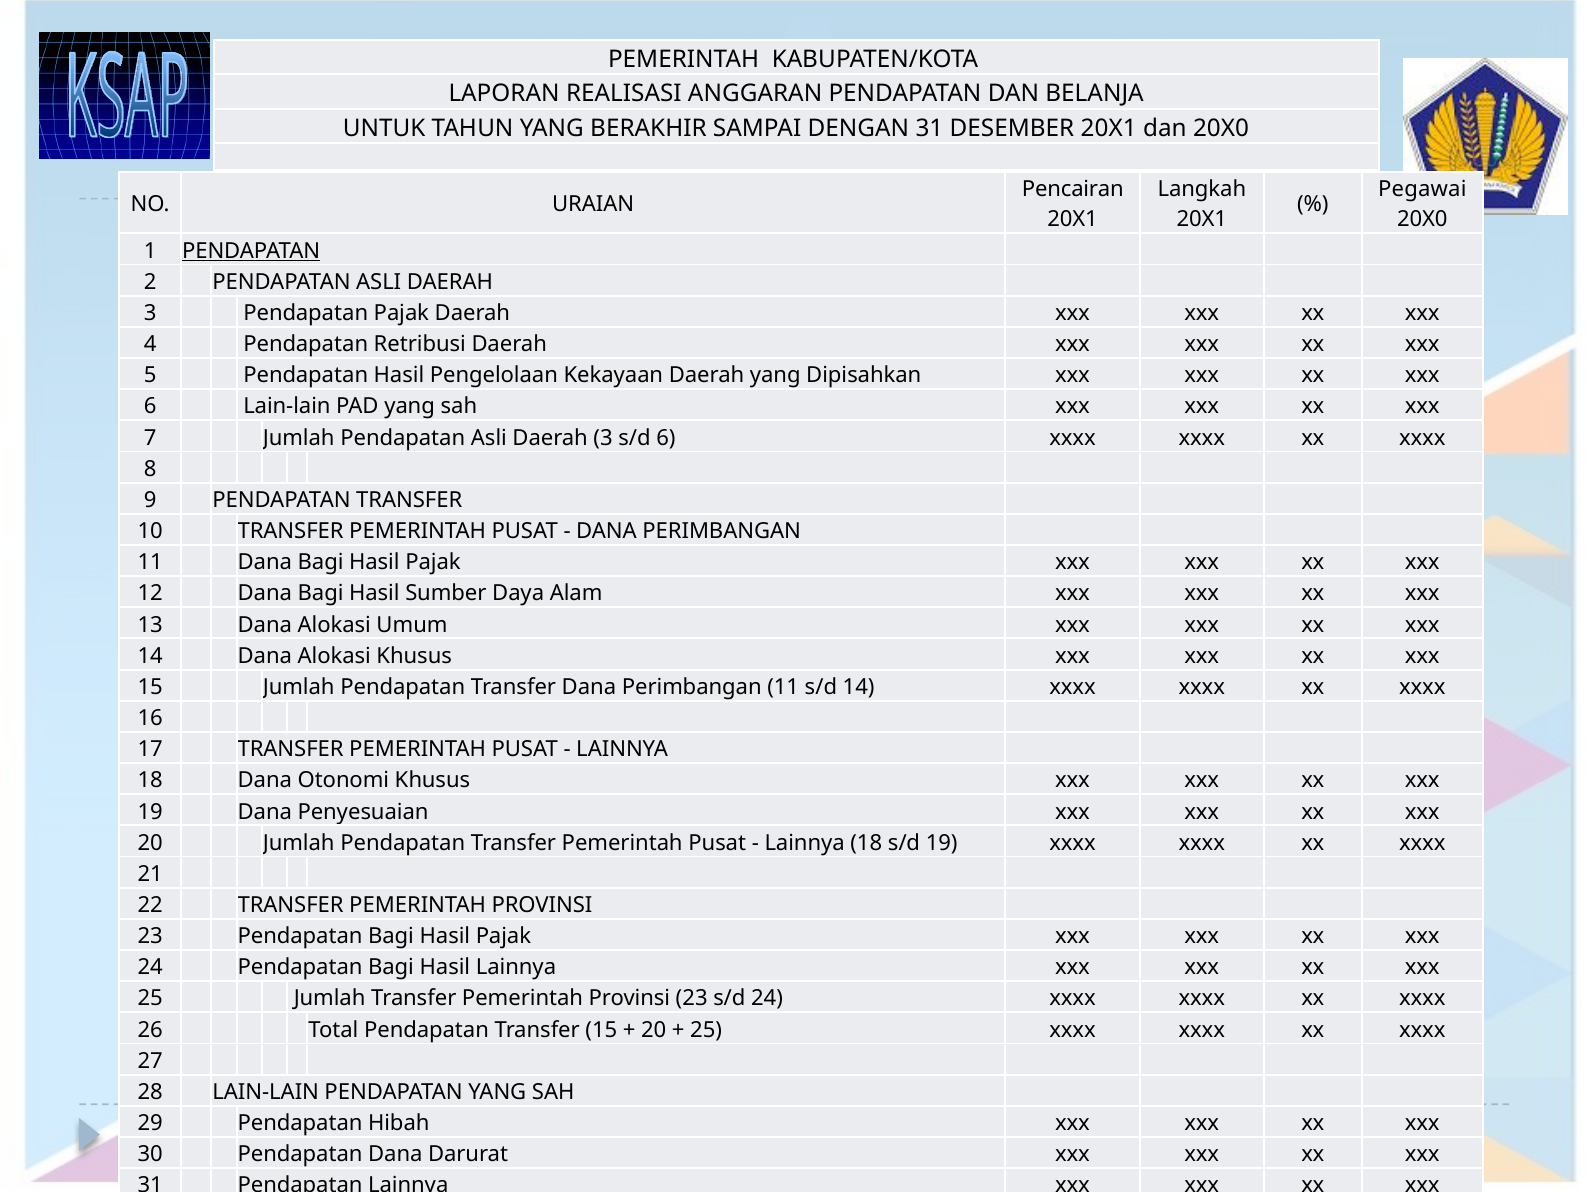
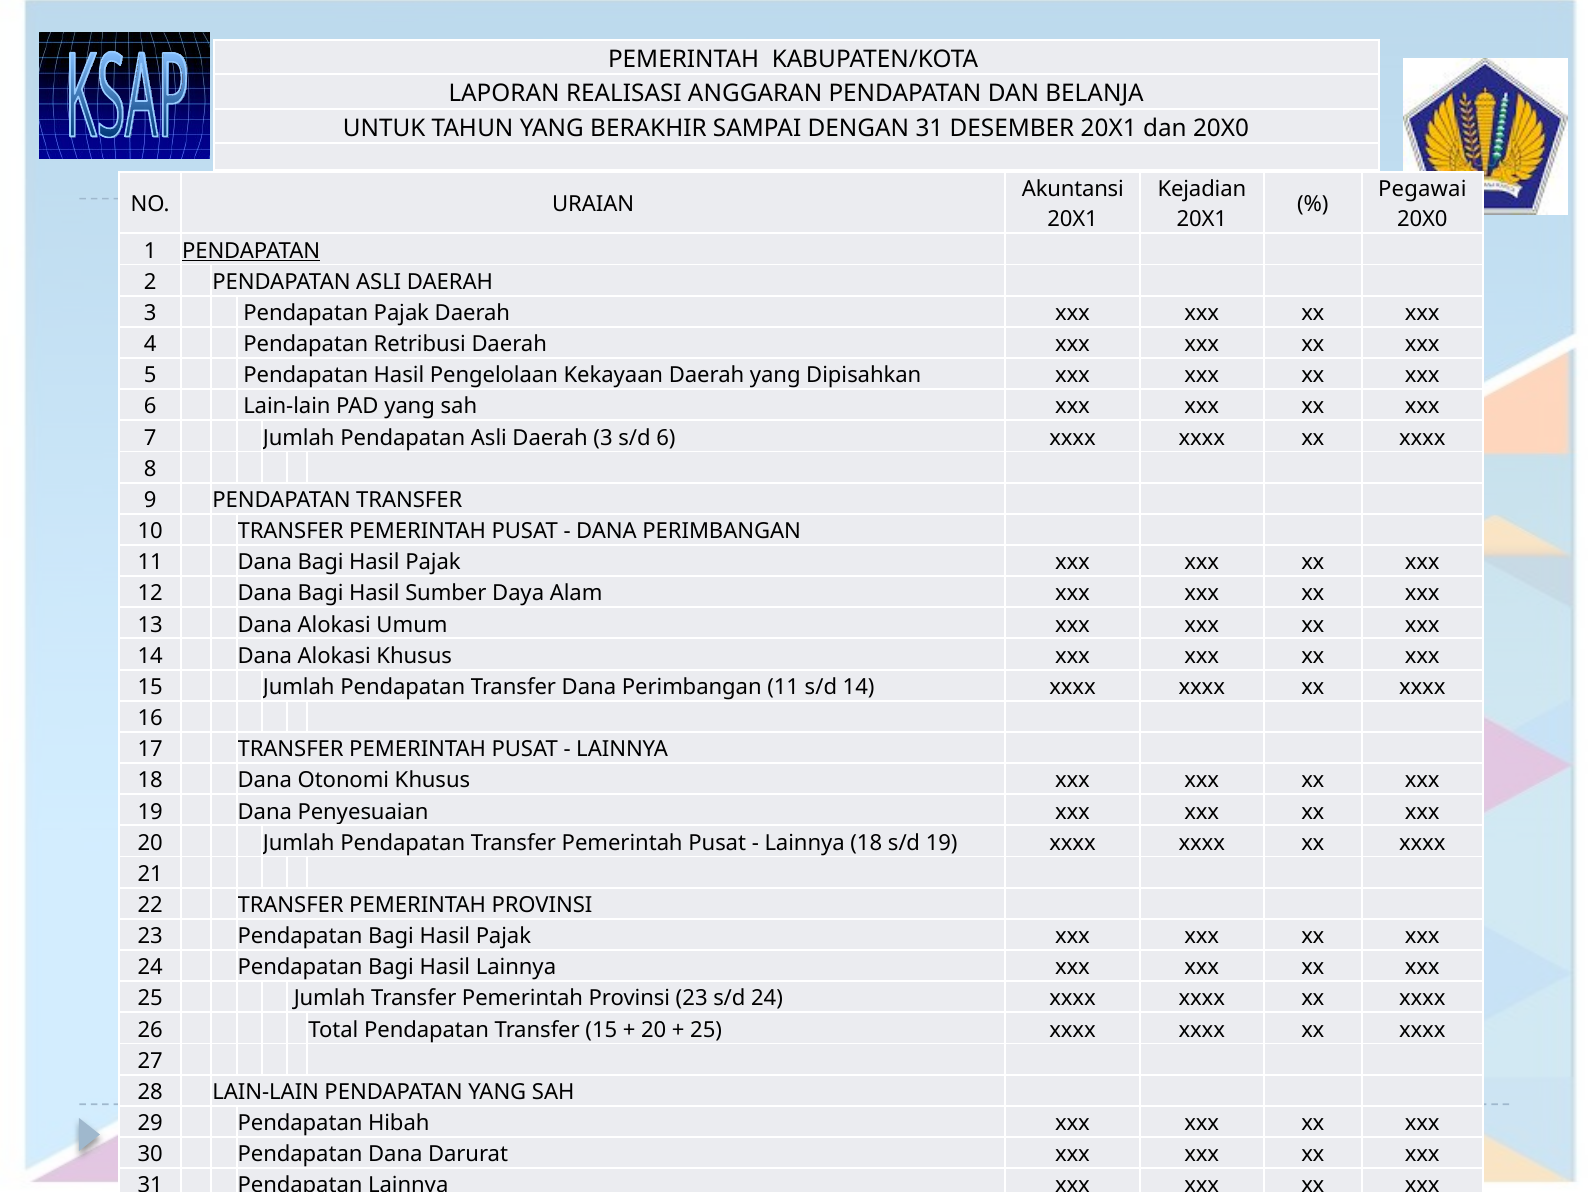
Pencairan: Pencairan -> Akuntansi (1073, 190)
Langkah: Langkah -> Kejadian (1202, 190)
